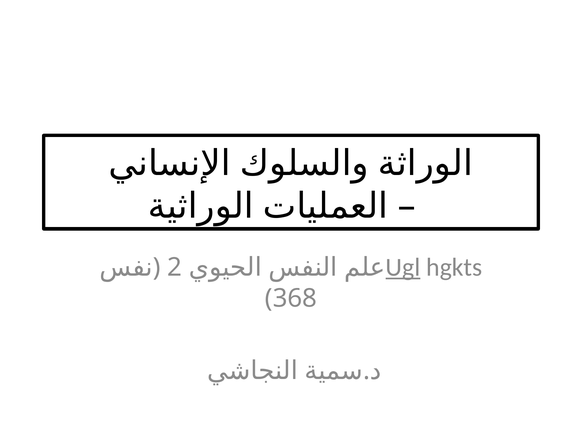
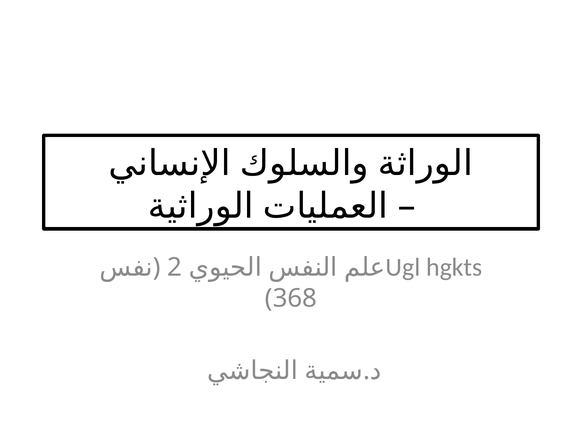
Ugl underline: present -> none (403, 268)
